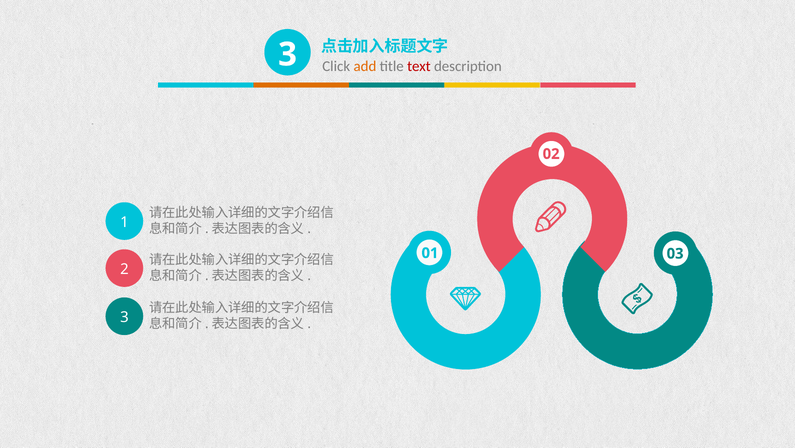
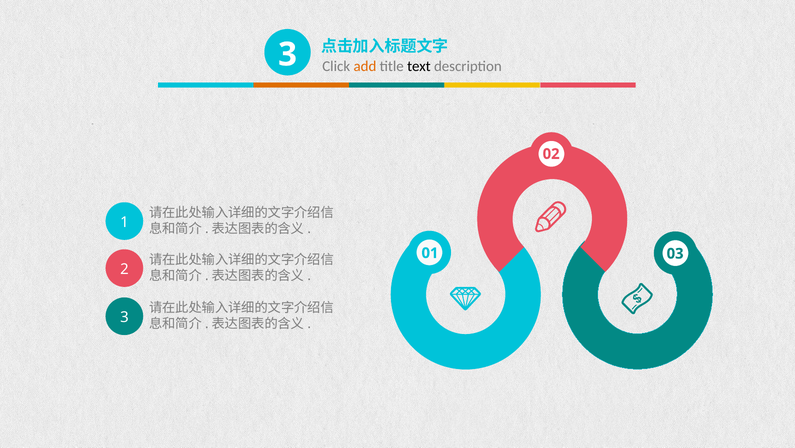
text colour: red -> black (419, 66)
